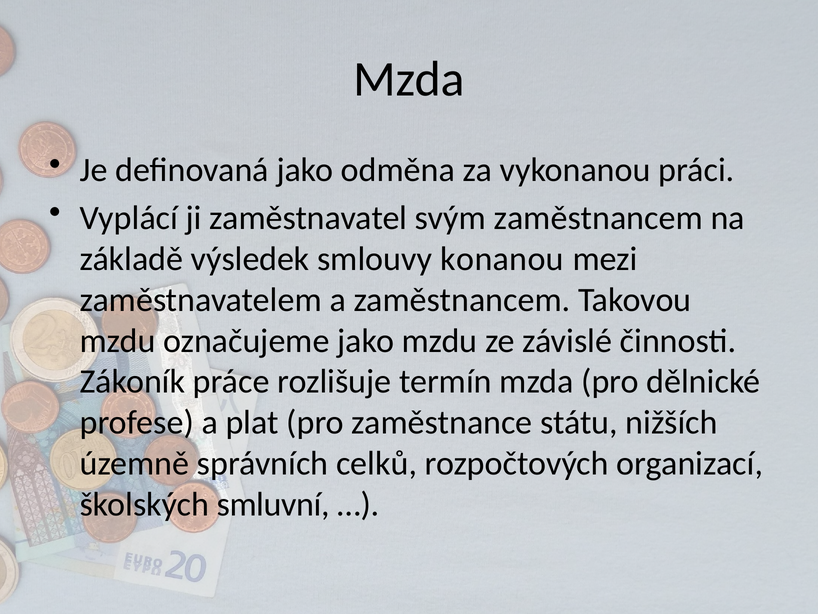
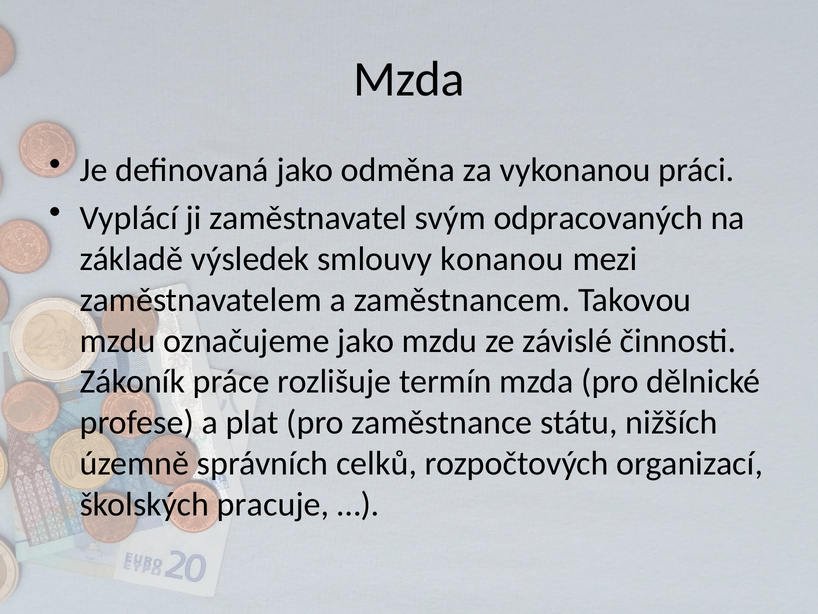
svým zaměstnancem: zaměstnancem -> odpracovaných (598, 218)
smluvní: smluvní -> pracuje (273, 504)
